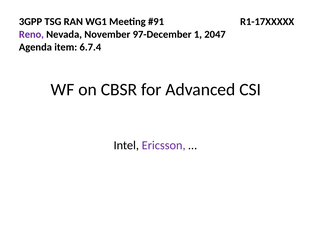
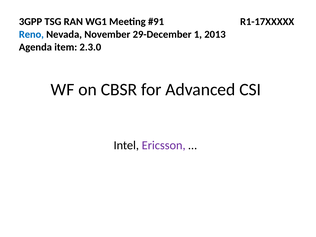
Reno colour: purple -> blue (31, 34)
97-December: 97-December -> 29-December (162, 34)
2047: 2047 -> 2013 (215, 34)
6.7.4: 6.7.4 -> 2.3.0 (90, 47)
